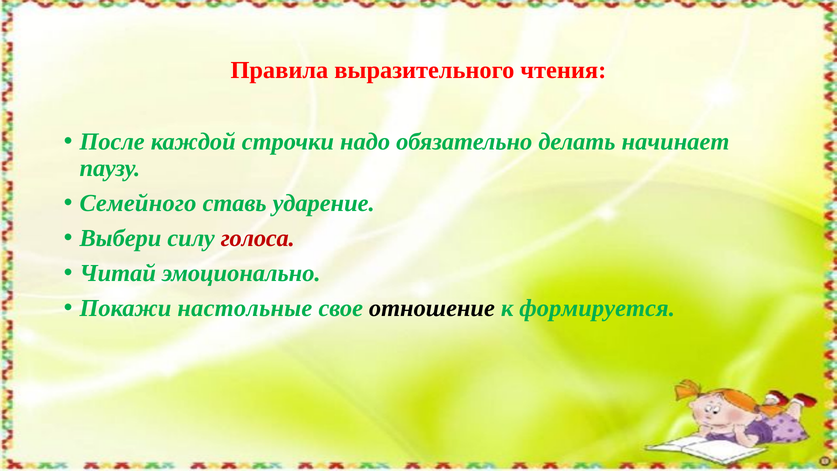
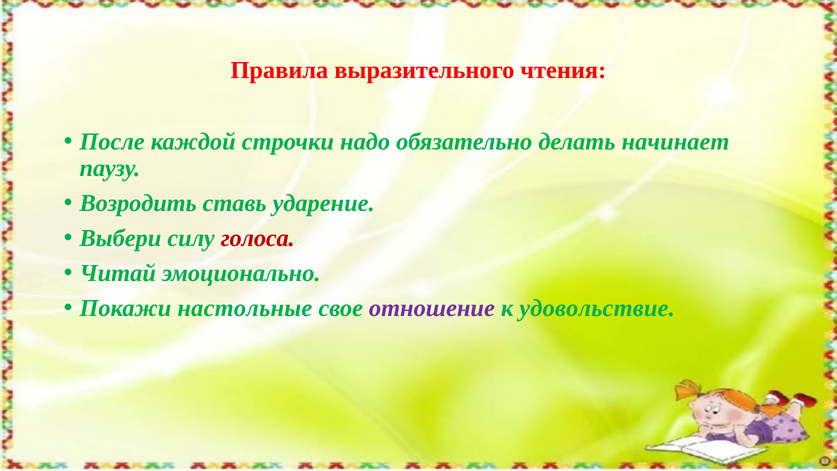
Семейного: Семейного -> Возродить (138, 203)
отношение colour: black -> purple (432, 308)
формируется: формируется -> удовольствие (597, 308)
